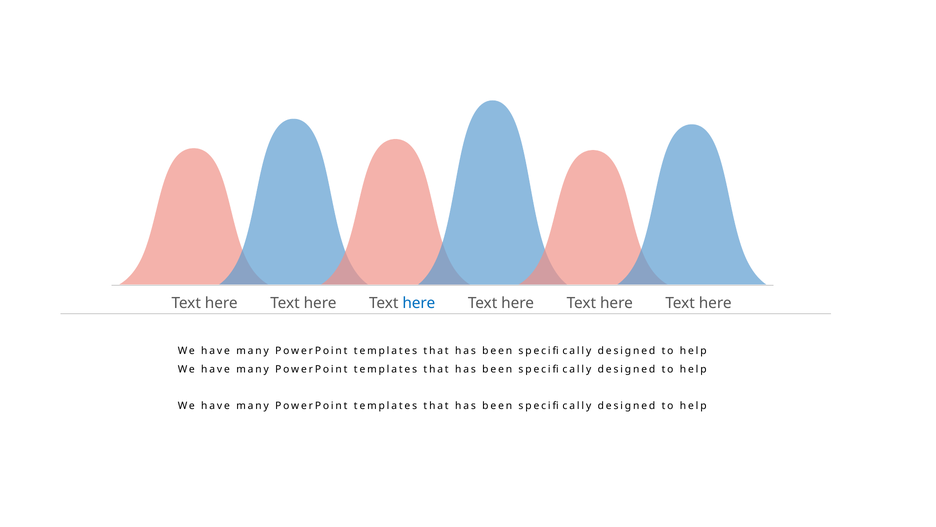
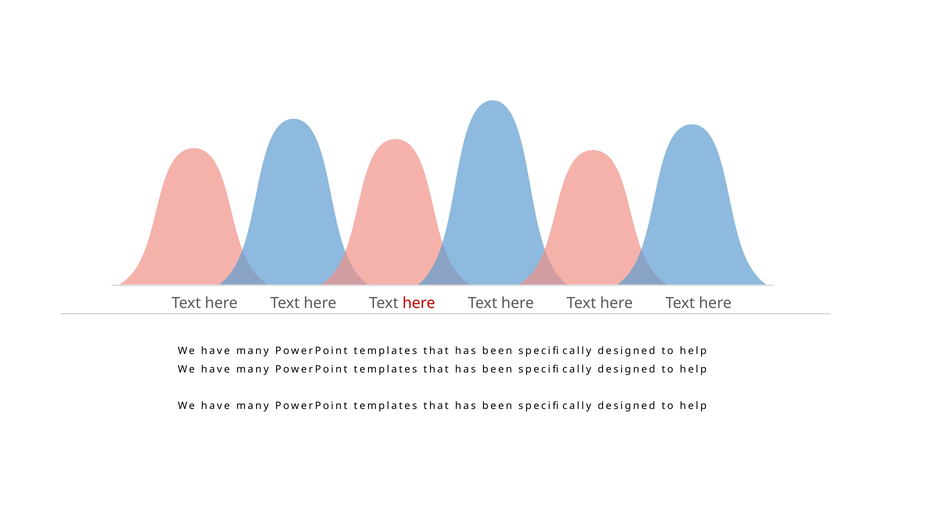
here colour: blue -> red (419, 303)
